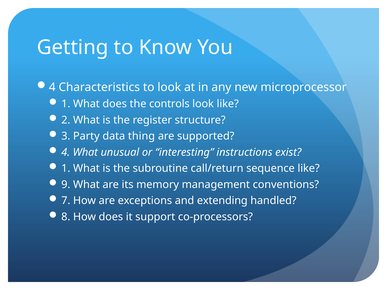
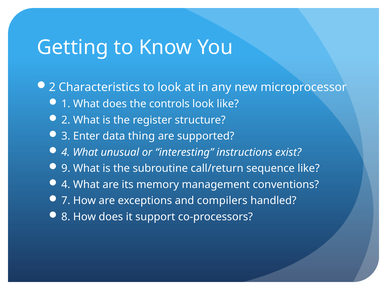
4: 4 -> 2 (52, 87)
Party: Party -> Enter (86, 136)
1: 1 -> 9 (66, 168)
9: 9 -> 4 (66, 185)
extending: extending -> compilers (222, 201)
